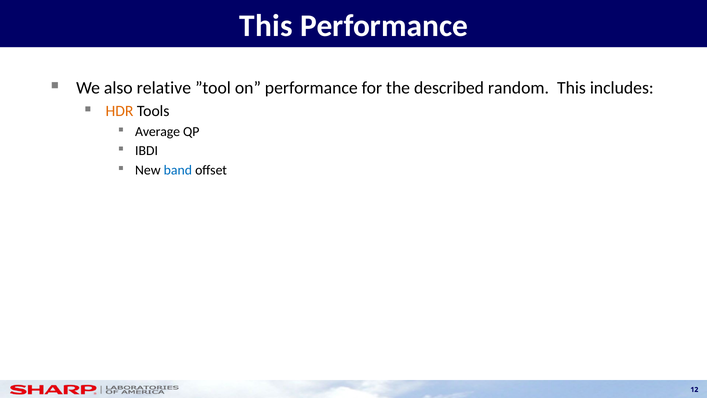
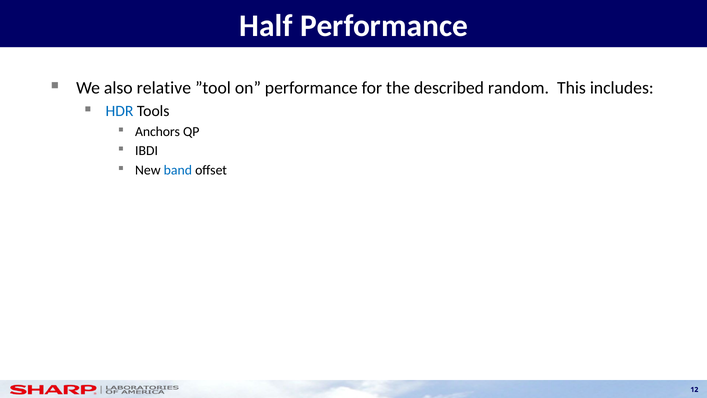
This: This -> Half (266, 26)
HDR colour: orange -> blue (120, 111)
Average: Average -> Anchors (158, 131)
